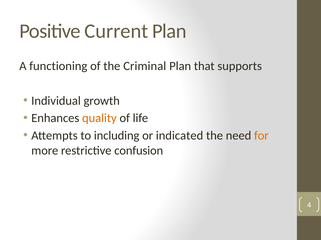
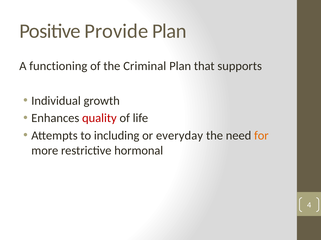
Current: Current -> Provide (116, 31)
quality colour: orange -> red (99, 118)
indicated: indicated -> everyday (179, 136)
confusion: confusion -> hormonal (139, 151)
